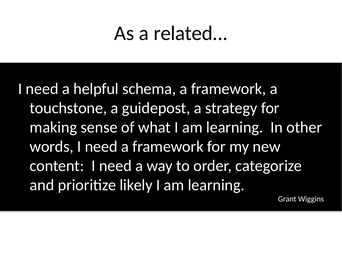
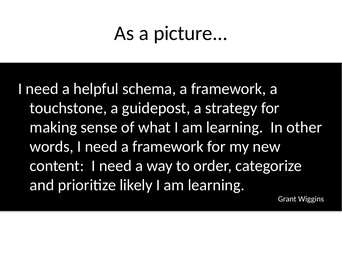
related: related -> picture (191, 33)
